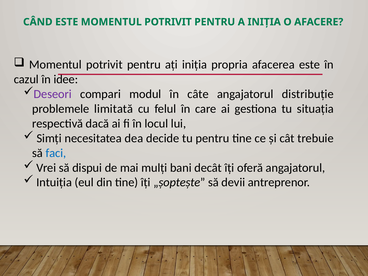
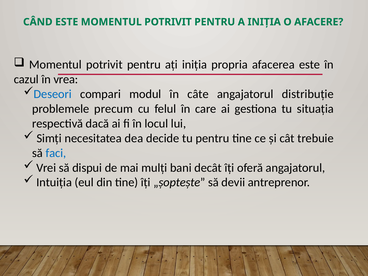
idee: idee -> vrea (66, 79)
Deseori colour: purple -> blue (53, 94)
limitată: limitată -> precum (114, 109)
